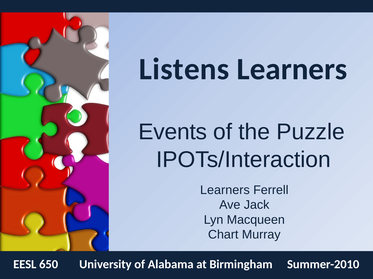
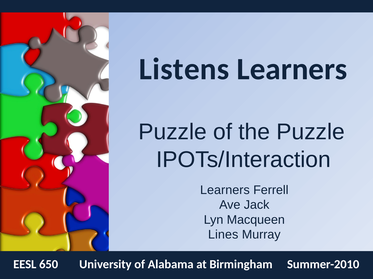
Events: Events -> Puzzle (173, 132)
Chart: Chart -> Lines (223, 235)
